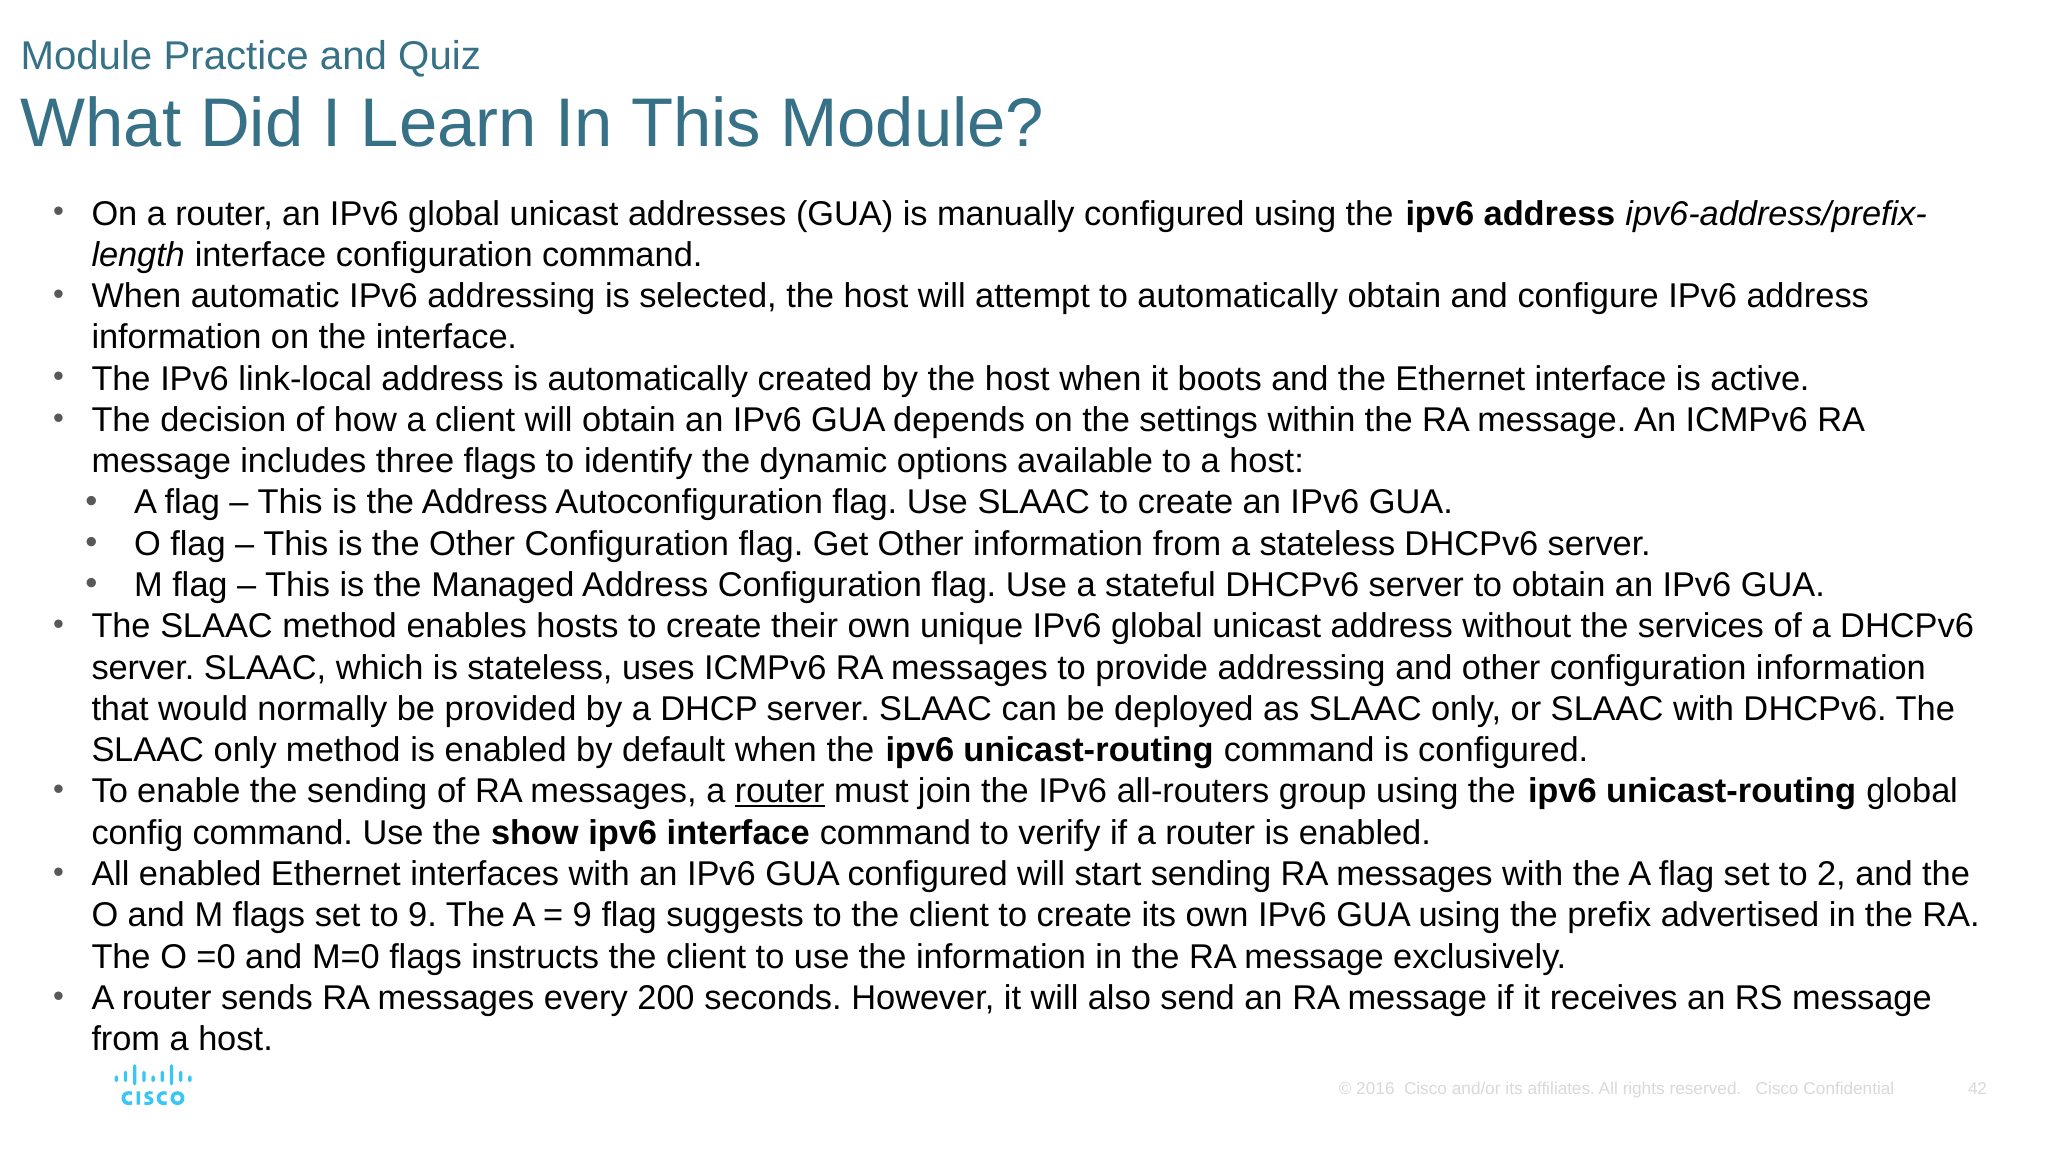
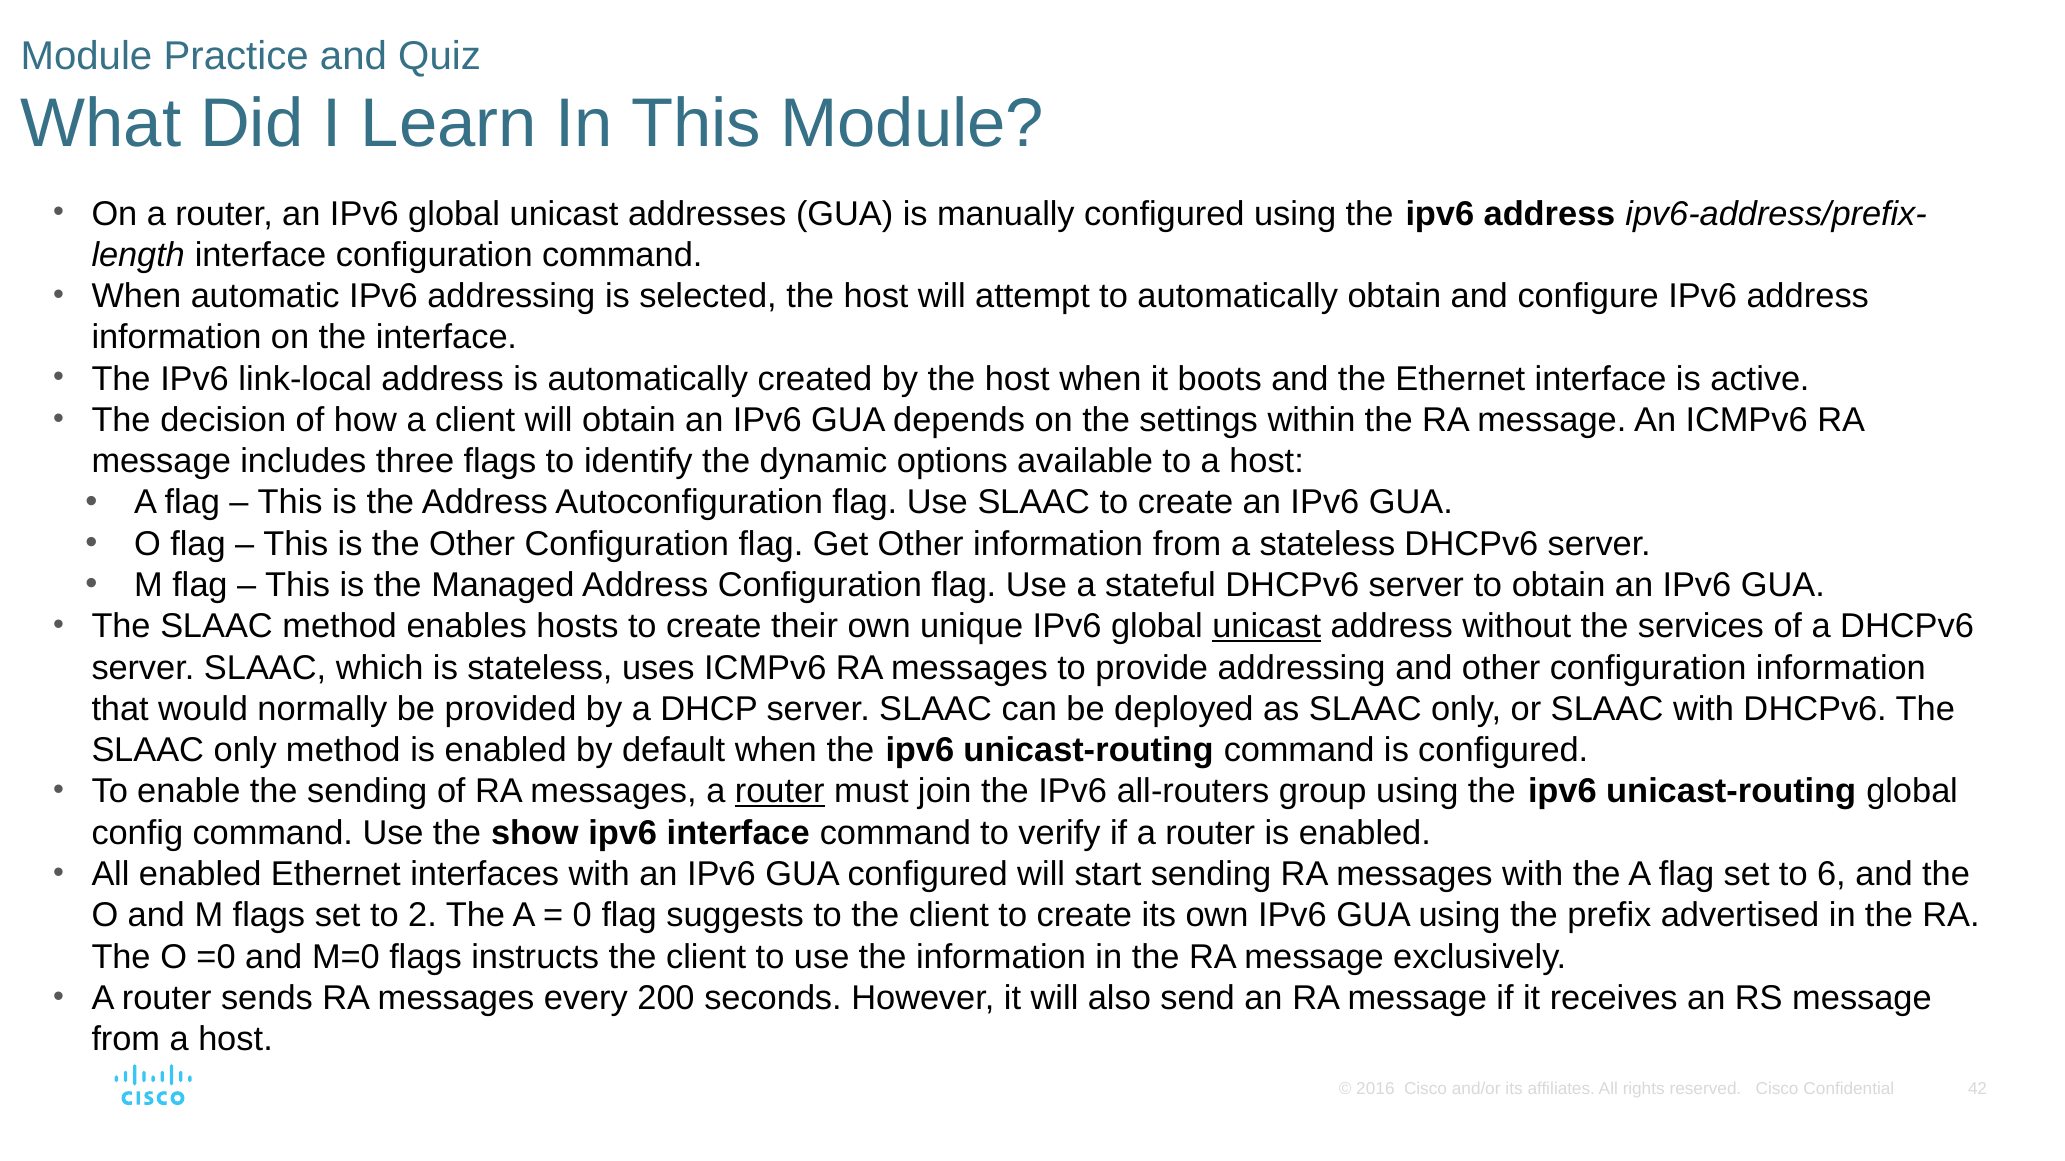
unicast underline: none -> present (1267, 627)
2: 2 -> 6 (1831, 875)
to 9: 9 -> 2 (422, 916)
9: 9 -> 0 (582, 916)
